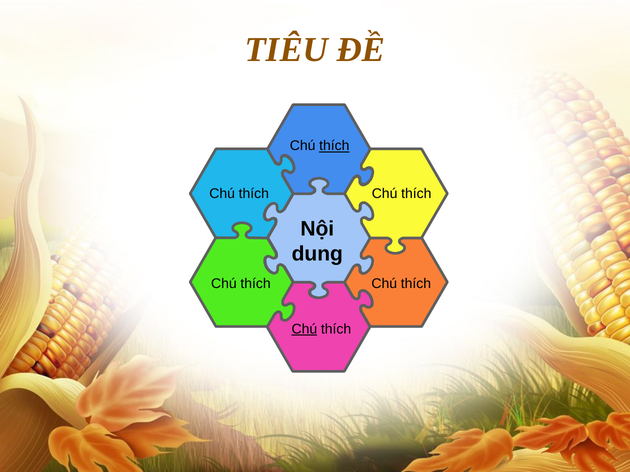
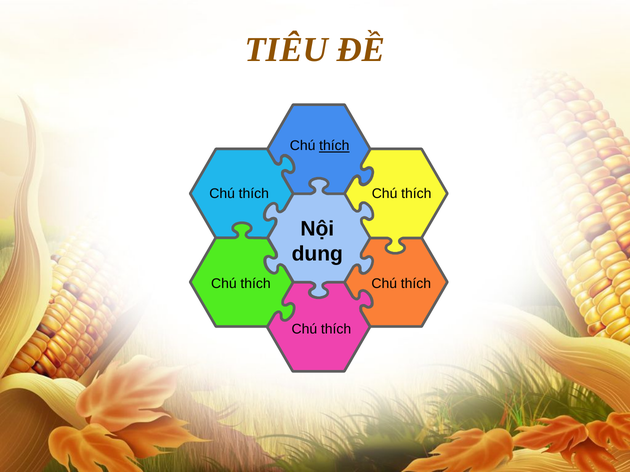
Chú underline: present -> none (304, 329)
